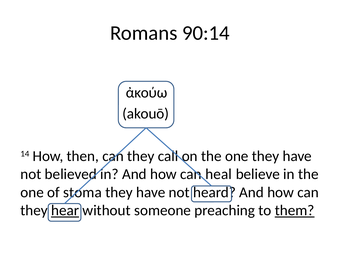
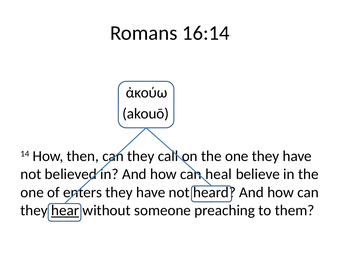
90:14: 90:14 -> 16:14 (206, 33)
stoma: stoma -> enters (83, 192)
them underline: present -> none (295, 210)
